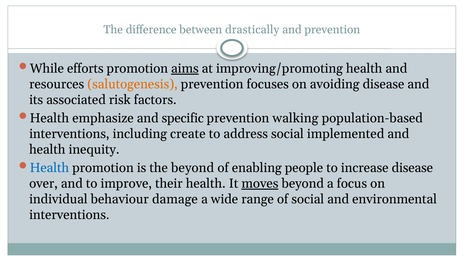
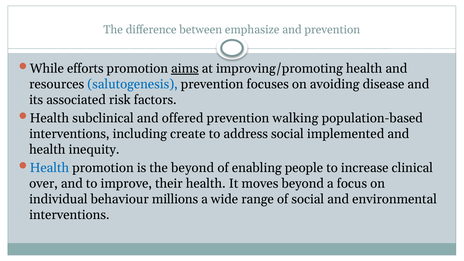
drastically: drastically -> emphasize (252, 30)
salutogenesis colour: orange -> blue (133, 84)
emphasize: emphasize -> subclinical (103, 118)
specific: specific -> offered (183, 118)
increase disease: disease -> clinical (412, 168)
moves underline: present -> none (260, 184)
damage: damage -> millions (175, 199)
